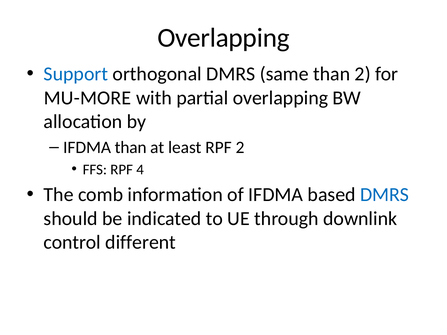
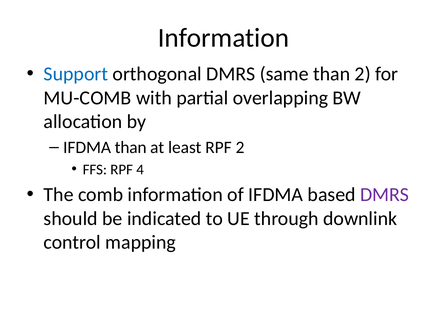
Overlapping: Overlapping -> Information (223, 38)
MU-MORE: MU-MORE -> MU-COMB (88, 98)
DMRS colour: blue -> purple (385, 195)
different: different -> mapping (141, 243)
